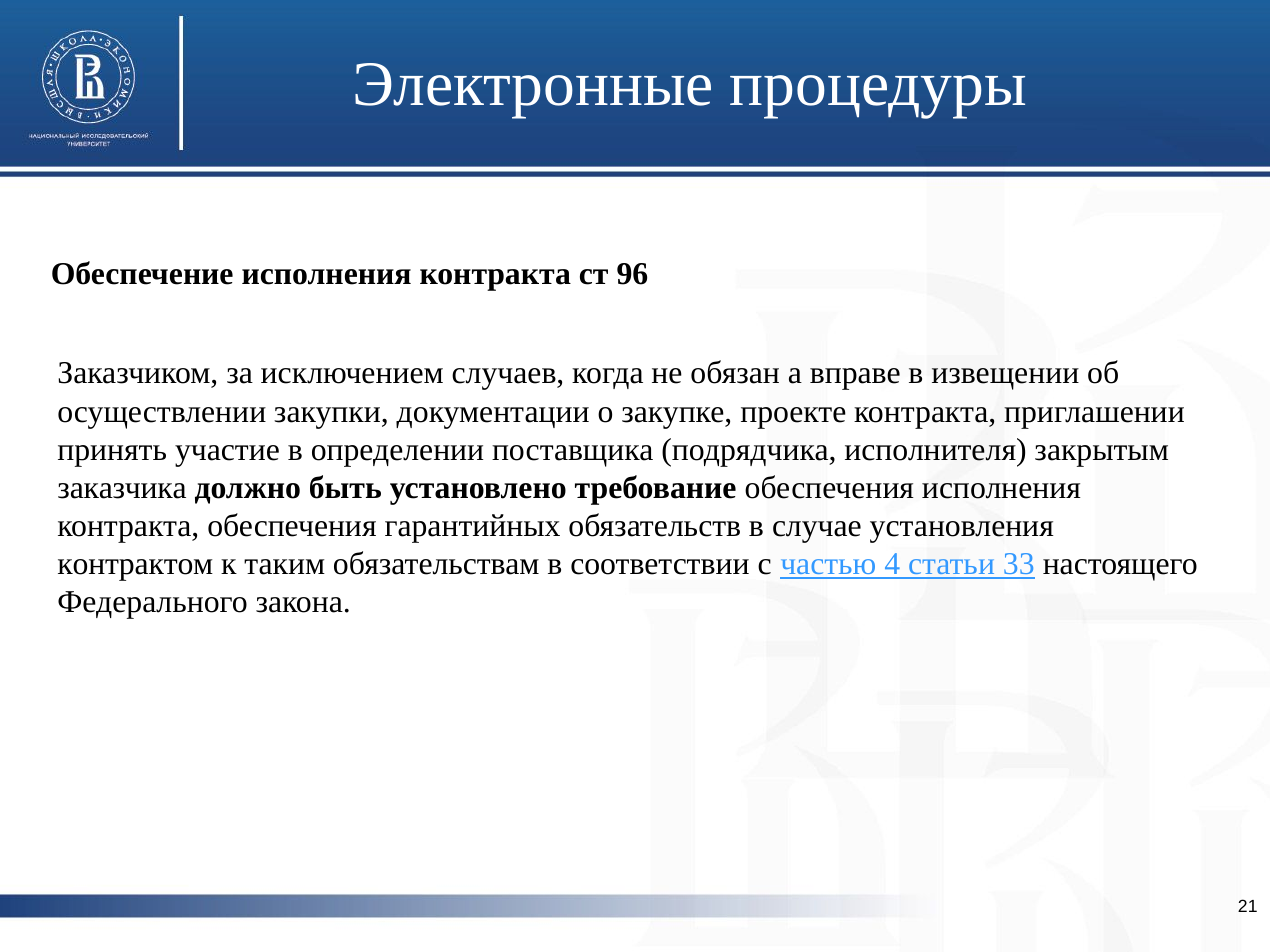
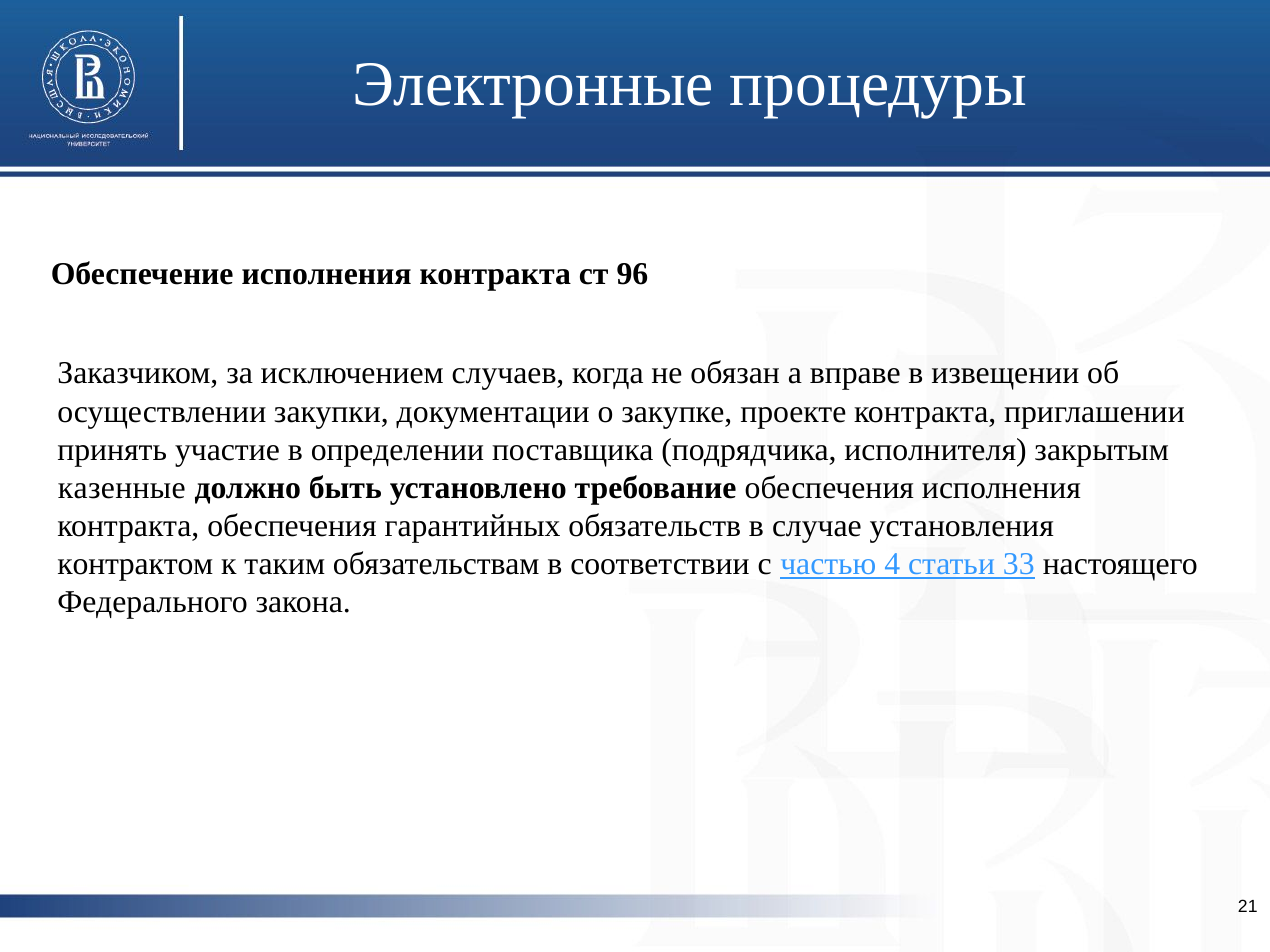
заказчика: заказчика -> казенные (122, 488)
